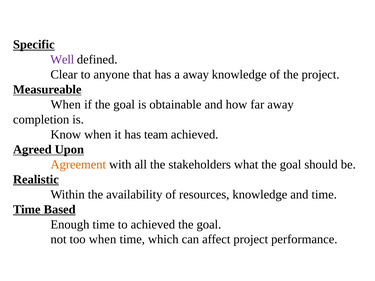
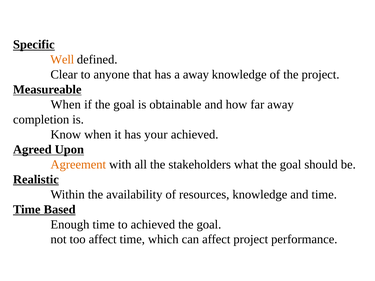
Well colour: purple -> orange (62, 60)
team: team -> your (156, 135)
too when: when -> affect (103, 240)
